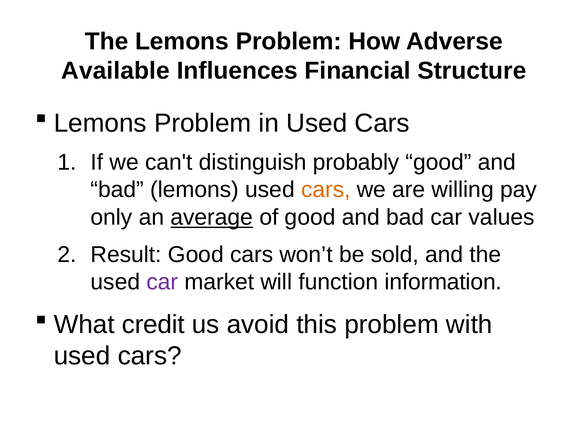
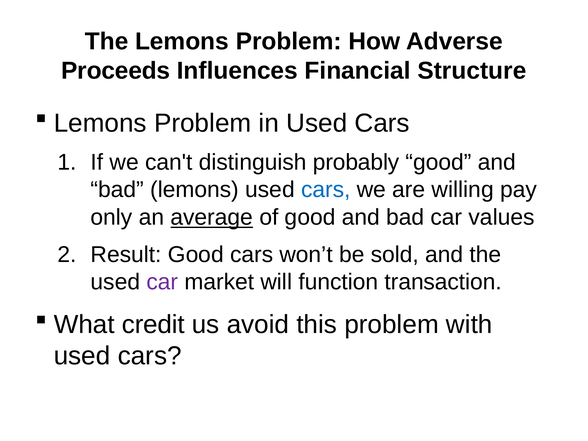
Available: Available -> Proceeds (116, 71)
cars colour: orange -> blue (326, 190)
information: information -> transaction (443, 282)
